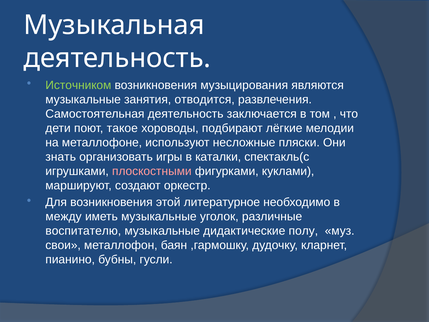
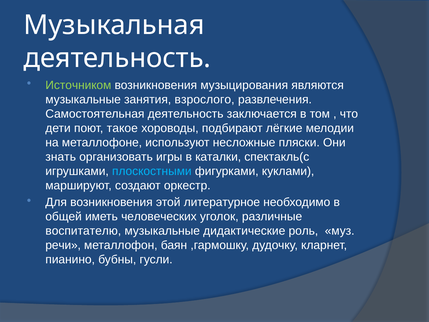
отводится: отводится -> взрослого (205, 100)
плоскостными colour: pink -> light blue (152, 171)
между: между -> общей (64, 216)
иметь музыкальные: музыкальные -> человеческих (159, 216)
полу: полу -> роль (303, 231)
свои: свои -> речи (63, 245)
